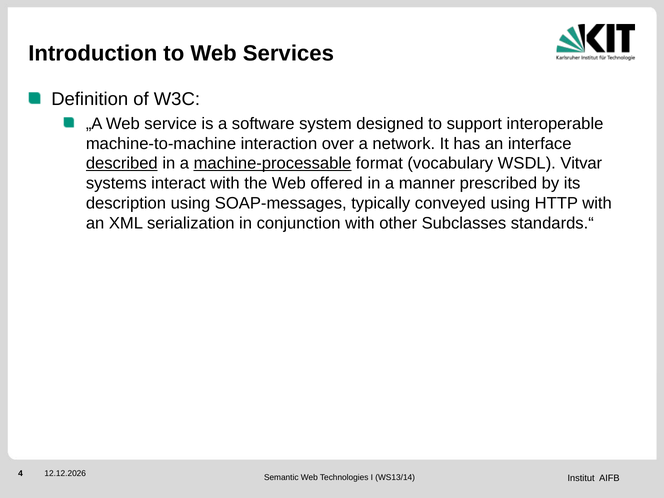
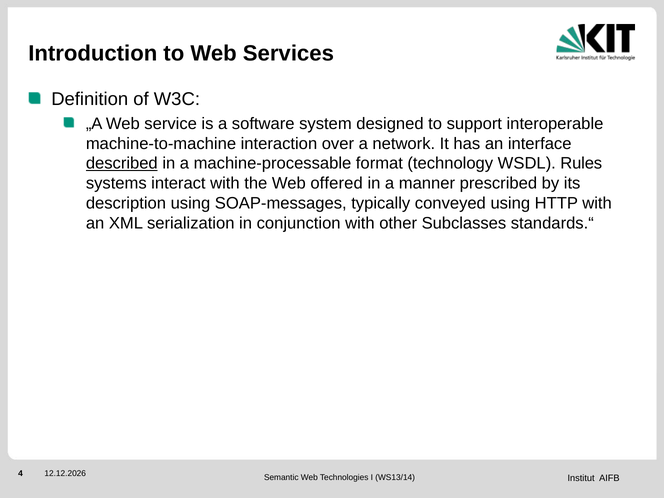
machine-processable underline: present -> none (272, 163)
vocabulary: vocabulary -> technology (450, 163)
Vitvar: Vitvar -> Rules (581, 163)
